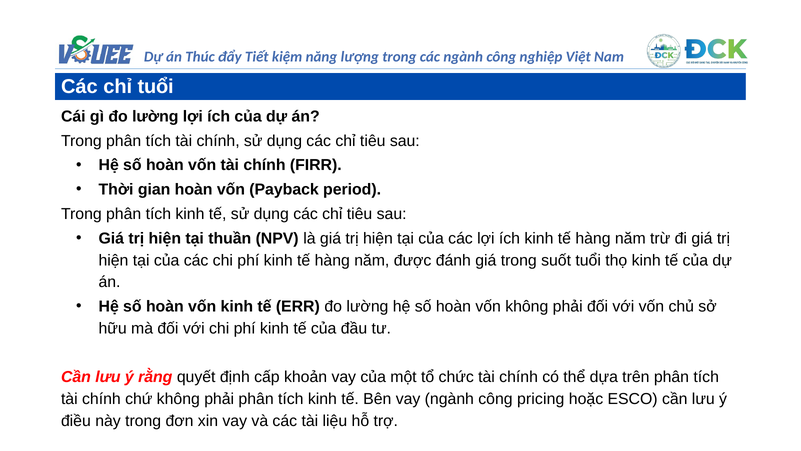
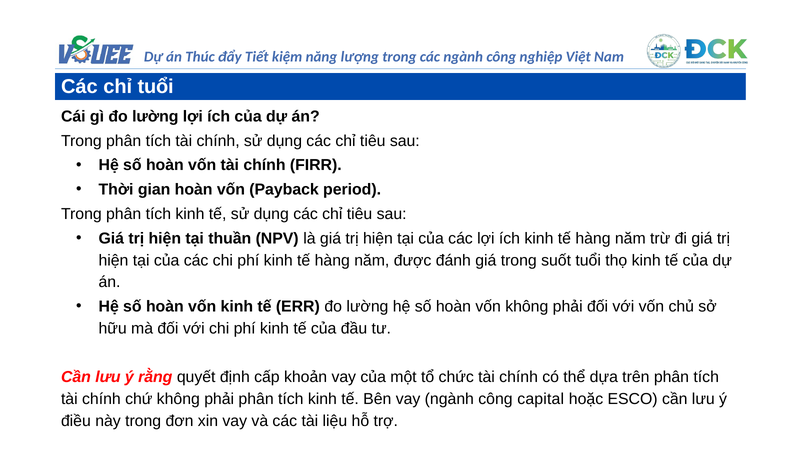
pricing: pricing -> capital (541, 399)
